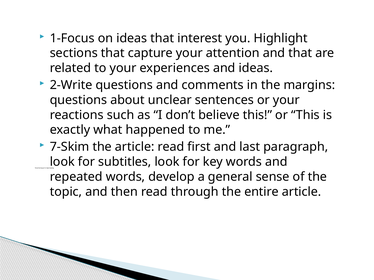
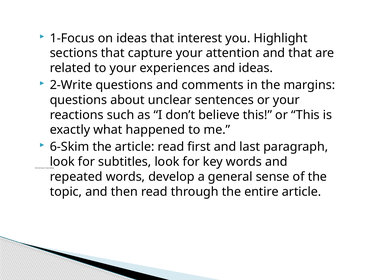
7-Skim: 7-Skim -> 6-Skim (70, 147)
